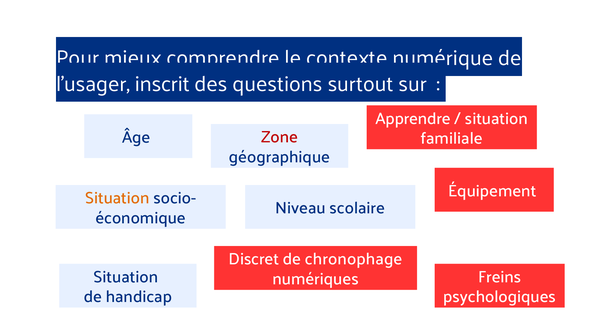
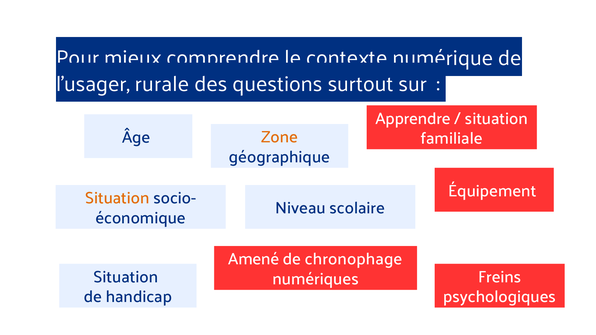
inscrit: inscrit -> rurale (162, 84)
Zone colour: red -> orange (280, 137)
Discret: Discret -> Amené (254, 259)
